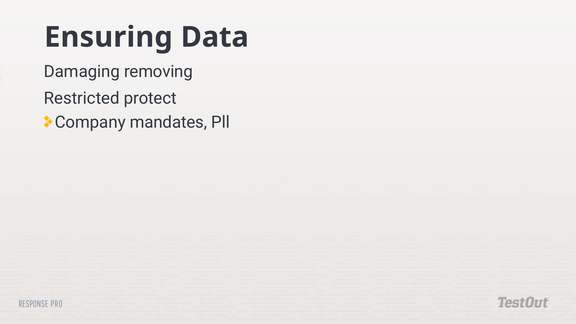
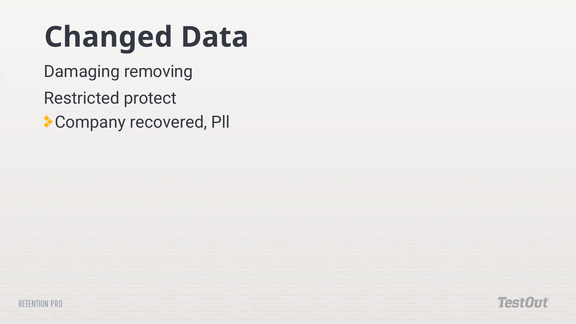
Ensuring: Ensuring -> Changed (108, 37)
mandates: mandates -> recovered (168, 122)
RESPONSE: RESPONSE -> RETENTION (33, 304)
